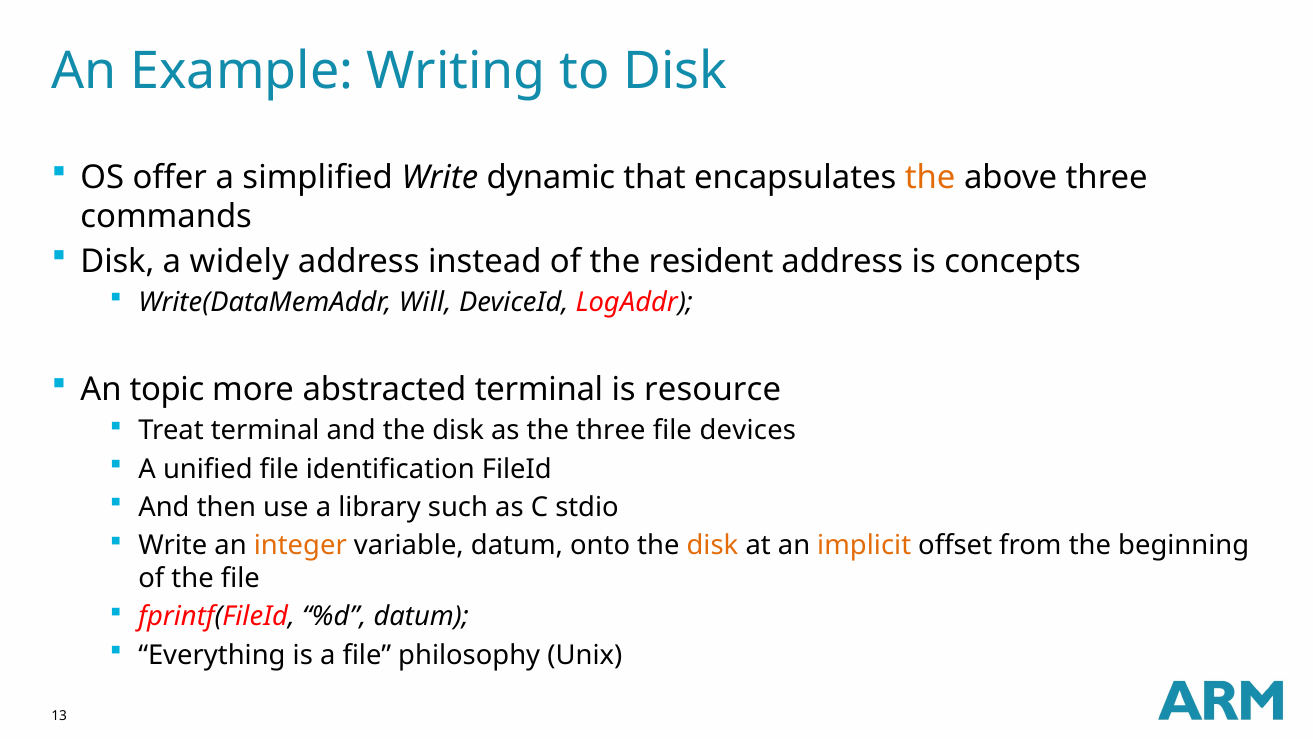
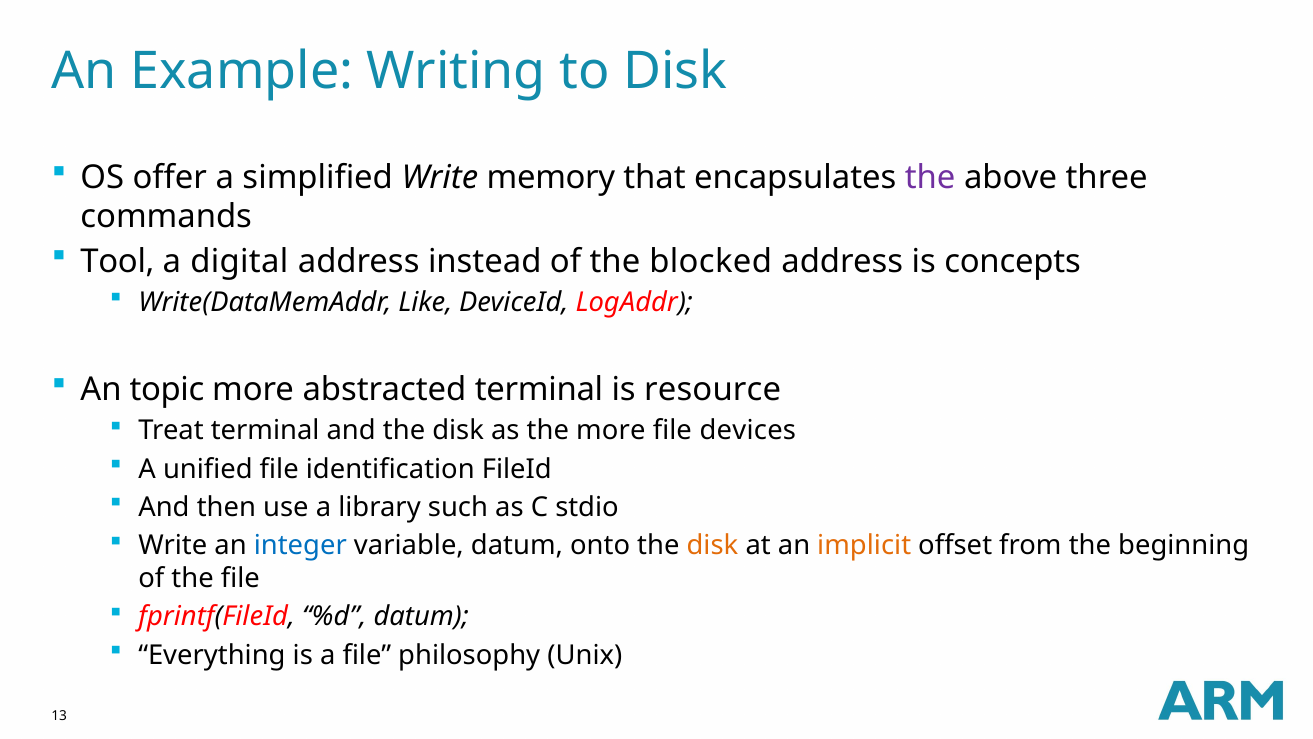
dynamic: dynamic -> memory (551, 177)
the colour: orange -> purple (930, 177)
Disk: Disk -> Tool (117, 261)
widely: widely -> digital (239, 261)
resident: resident -> blocked (711, 261)
Will: Will -> Like (425, 303)
the three: three -> more (611, 431)
integer colour: orange -> blue (300, 546)
